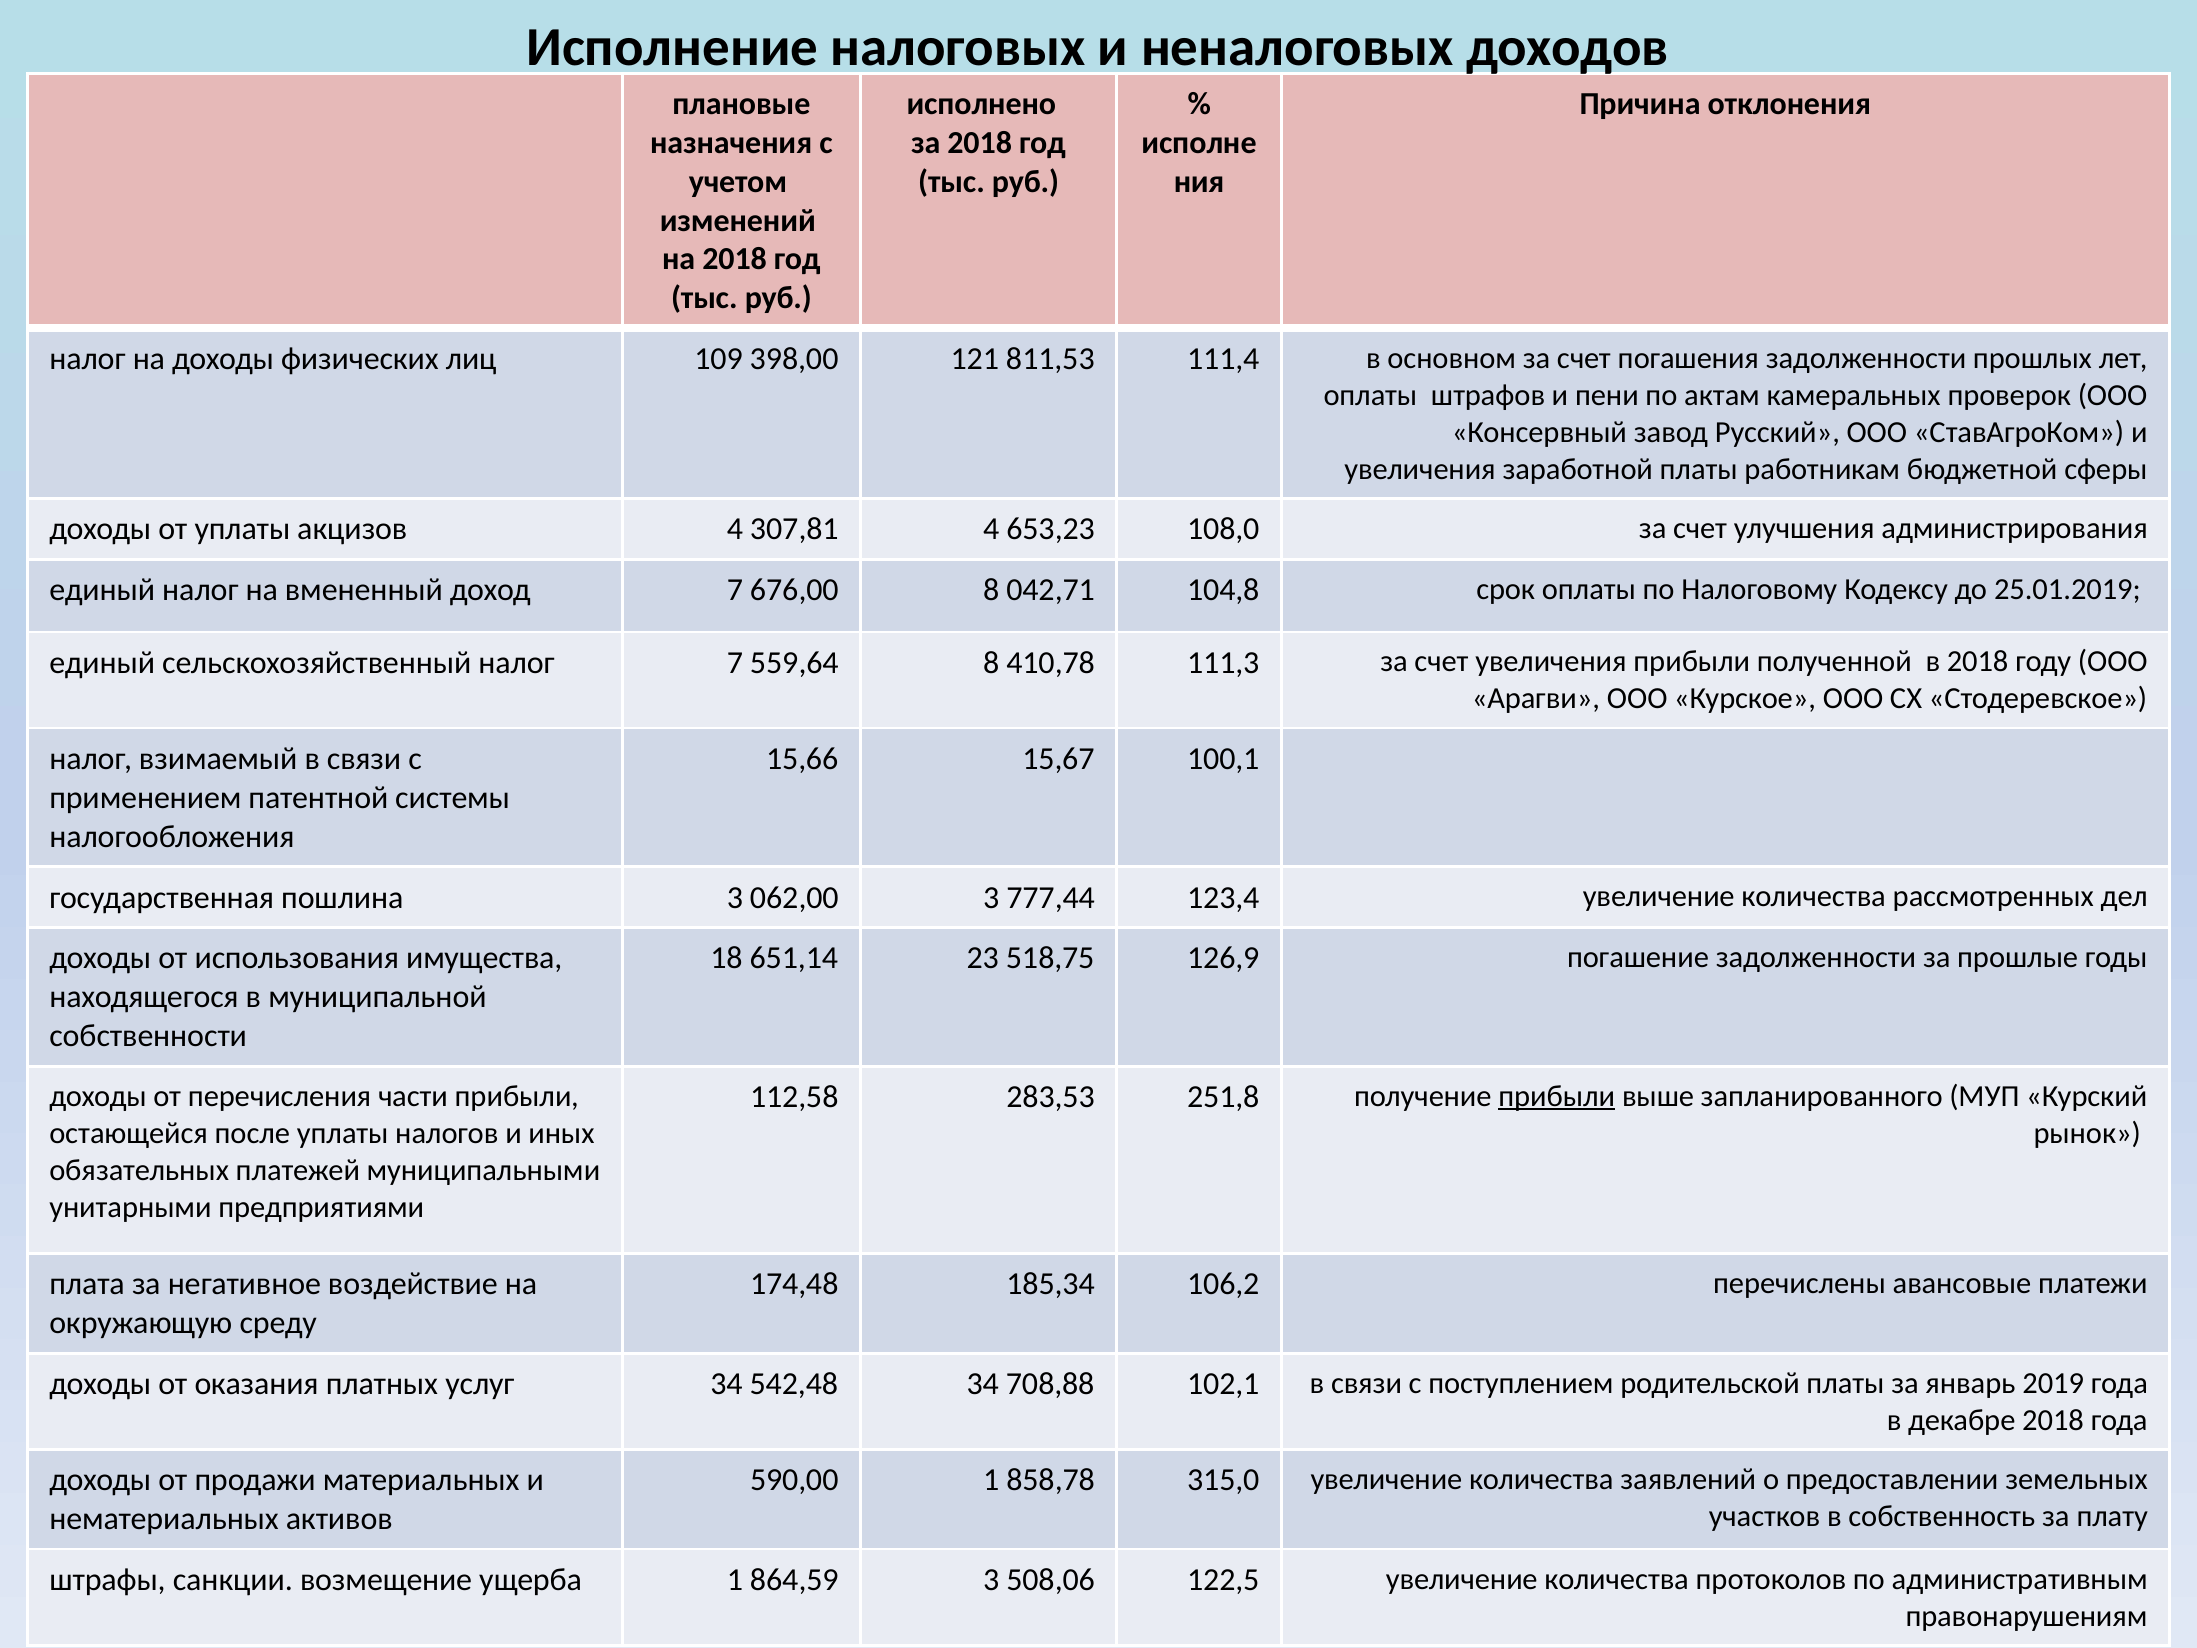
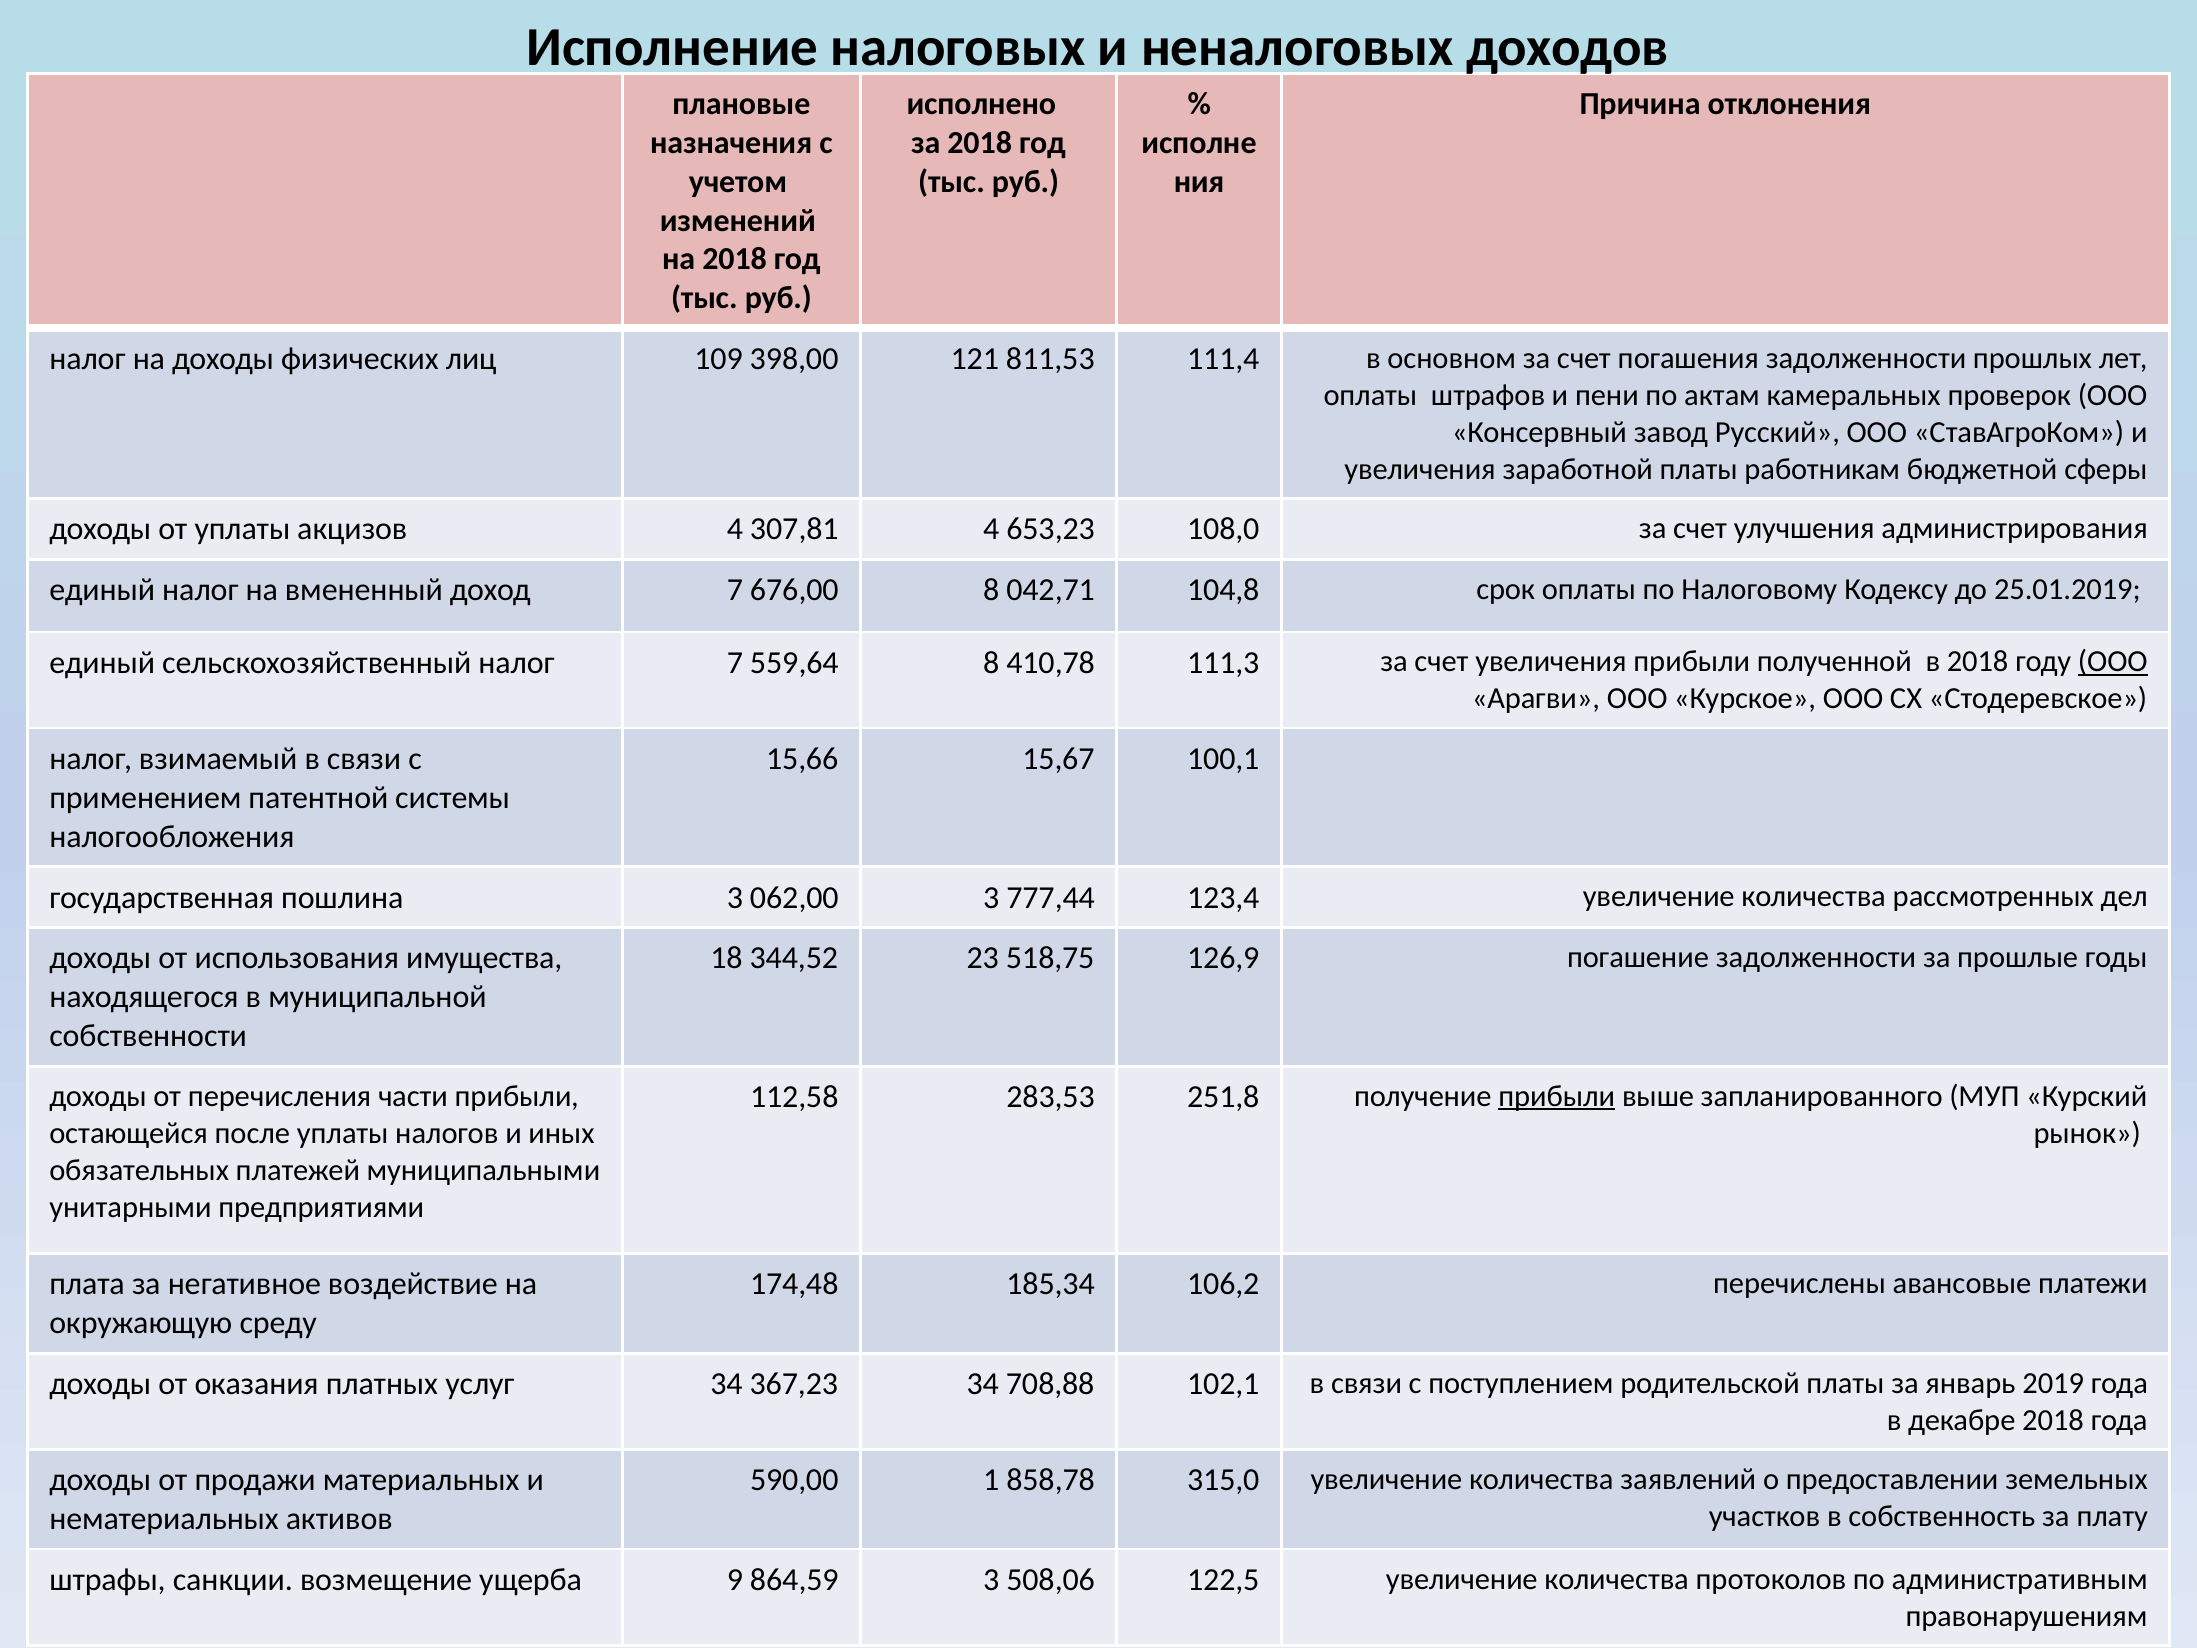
ООО underline: none -> present (2113, 662)
651,14: 651,14 -> 344,52 (794, 958)
542,48: 542,48 -> 367,23 (794, 1384)
ущерба 1: 1 -> 9 (735, 1580)
